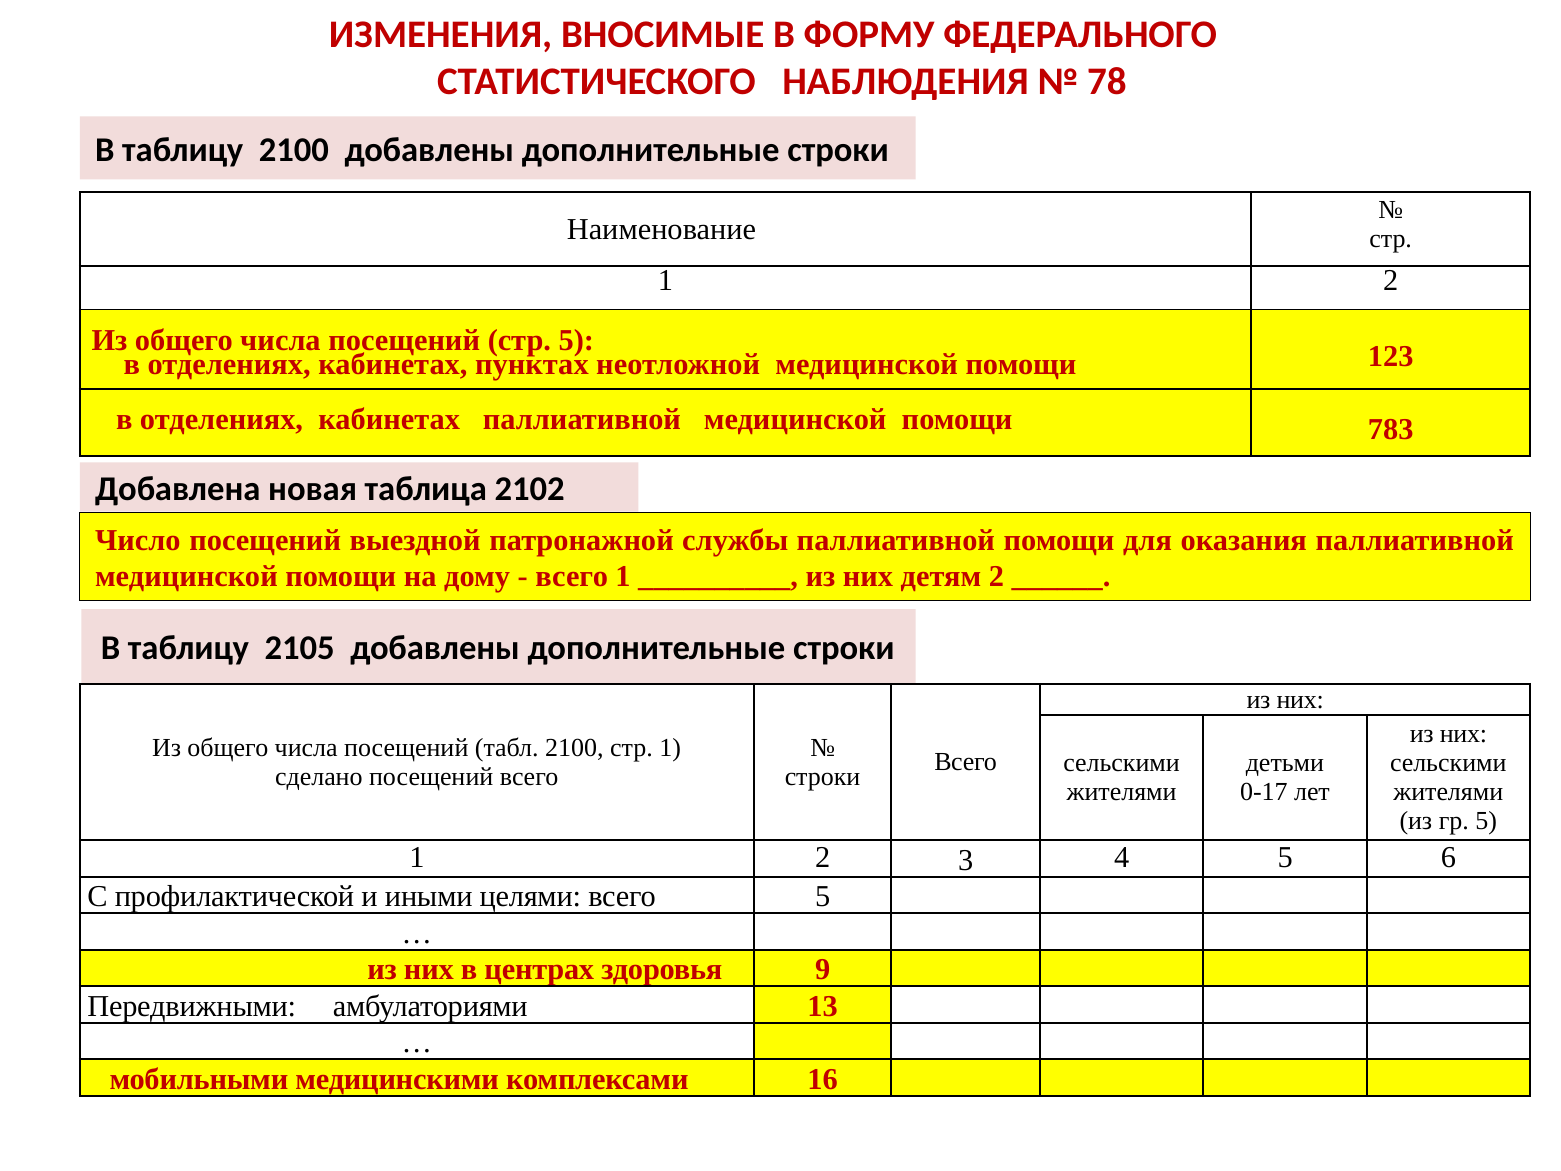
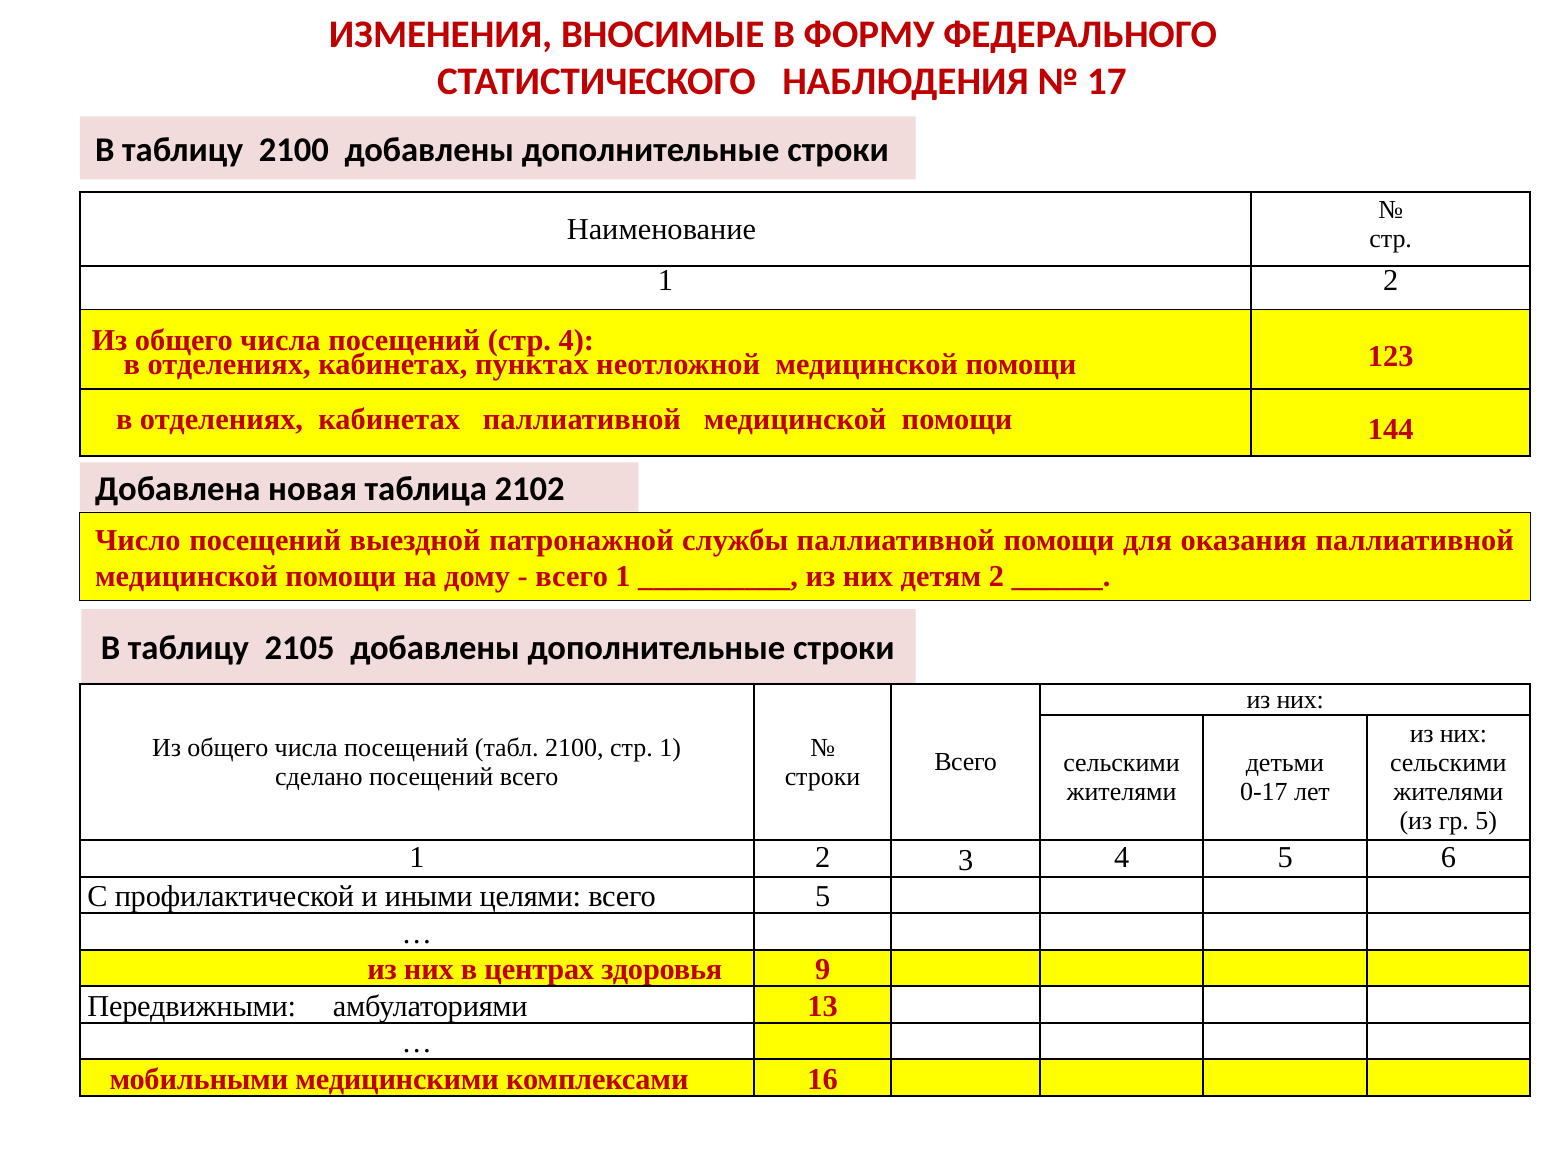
78: 78 -> 17 (1107, 82)
стр 5: 5 -> 4 (576, 341)
783: 783 -> 144 (1391, 430)
